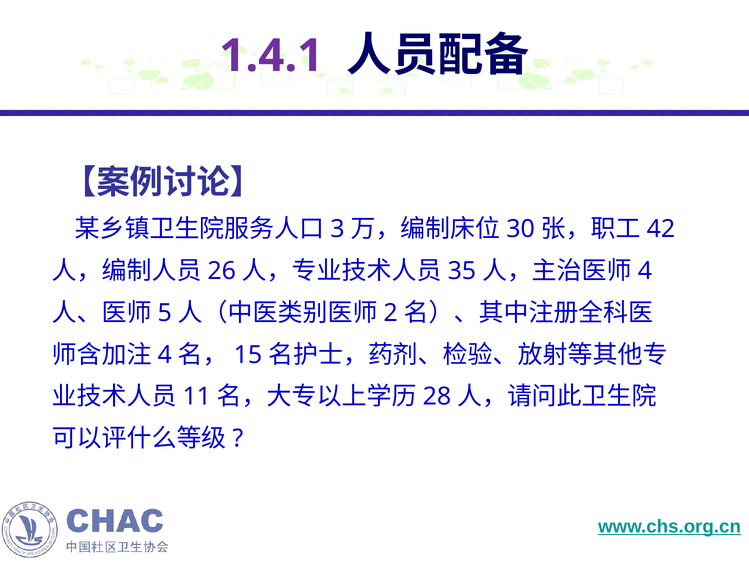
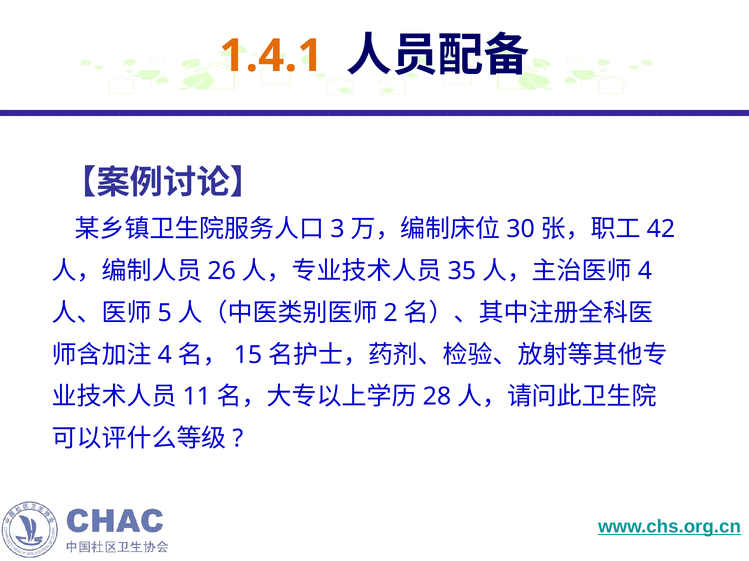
1.4.1 colour: purple -> orange (271, 56)
